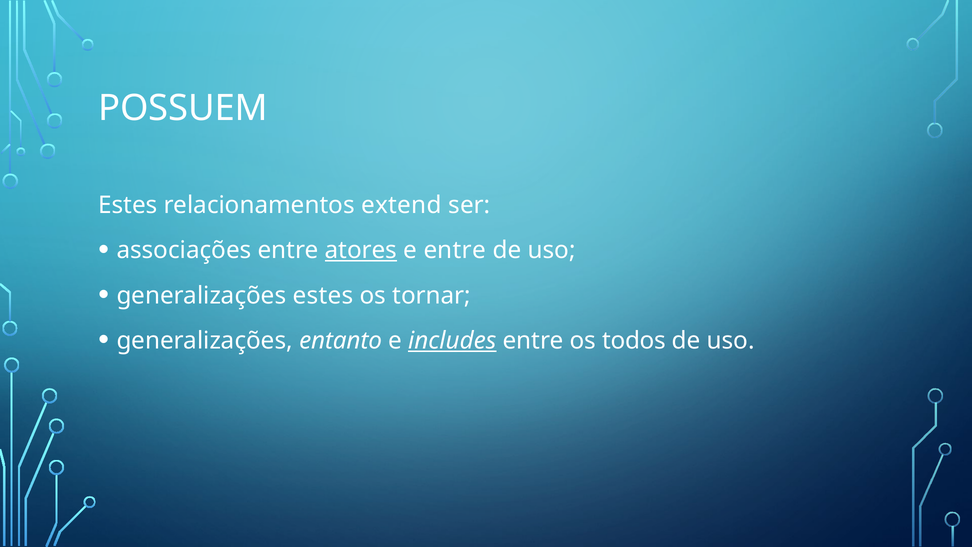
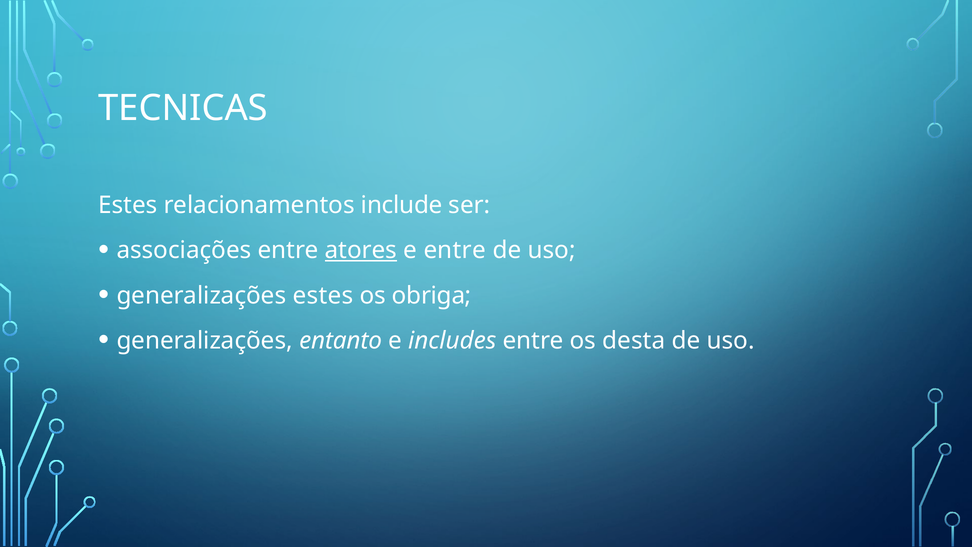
POSSUEM: POSSUEM -> TECNICAS (183, 108)
extend: extend -> include (402, 205)
tornar: tornar -> obriga (432, 295)
includes underline: present -> none (452, 340)
todos: todos -> desta (634, 340)
